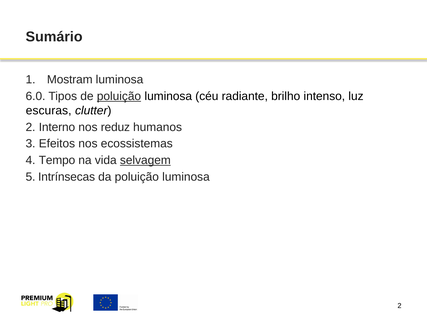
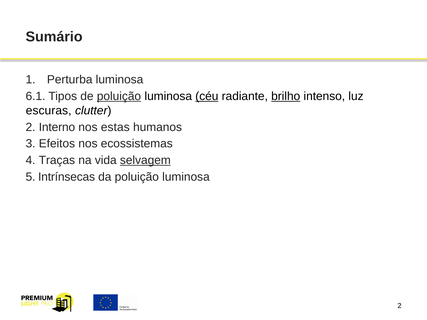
Mostram: Mostram -> Perturba (70, 80)
6.0: 6.0 -> 6.1 (36, 96)
céu underline: none -> present (207, 96)
brilho underline: none -> present (286, 96)
reduz: reduz -> estas (115, 127)
Tempo: Tempo -> Traças (57, 160)
